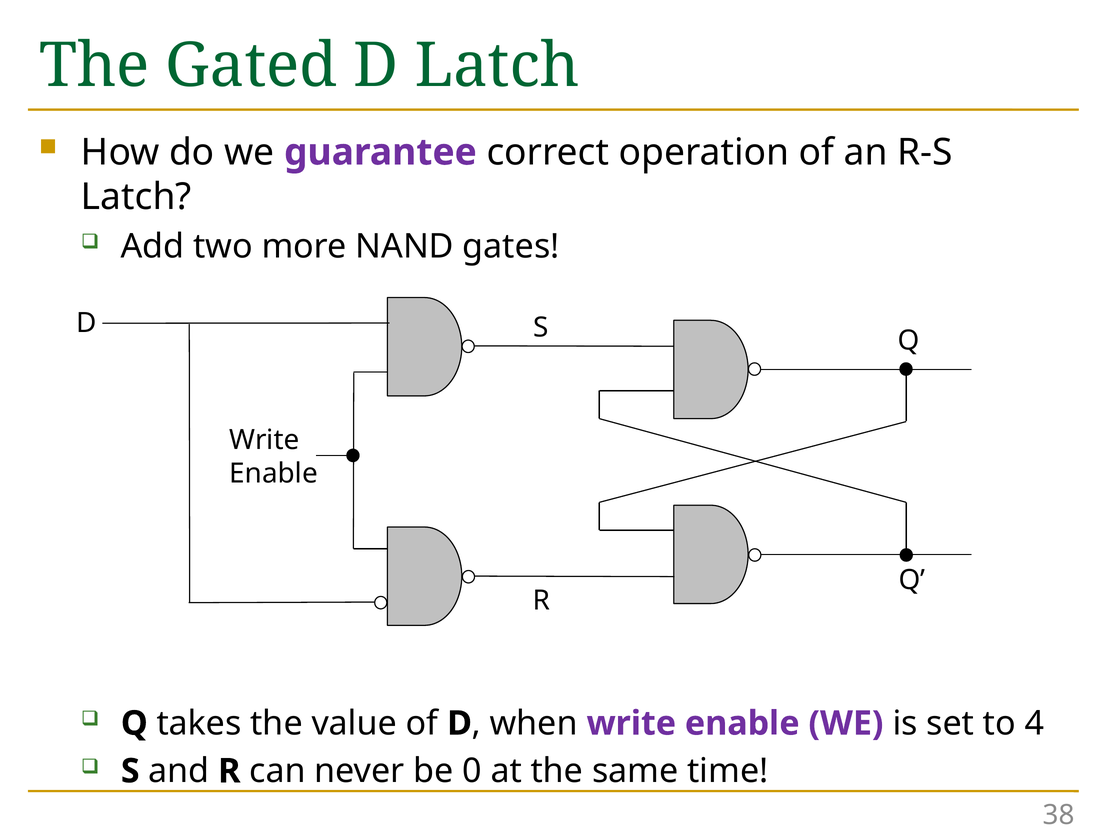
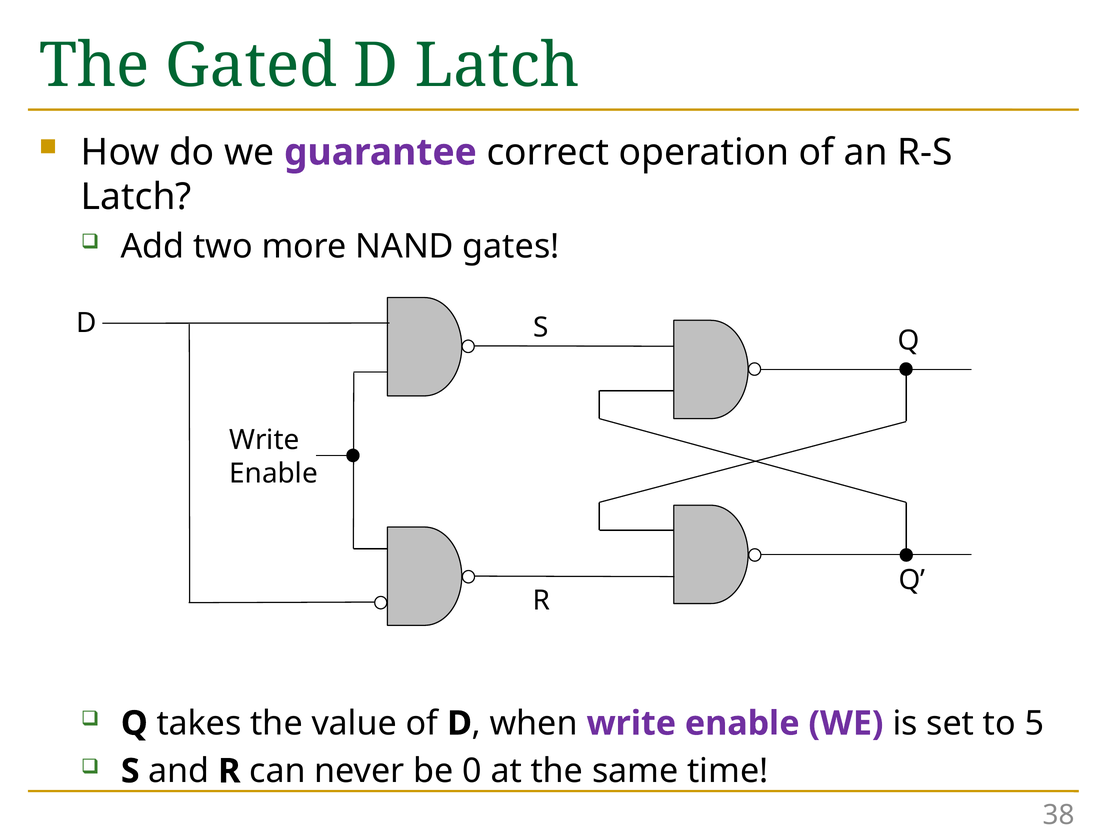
4: 4 -> 5 (1034, 723)
